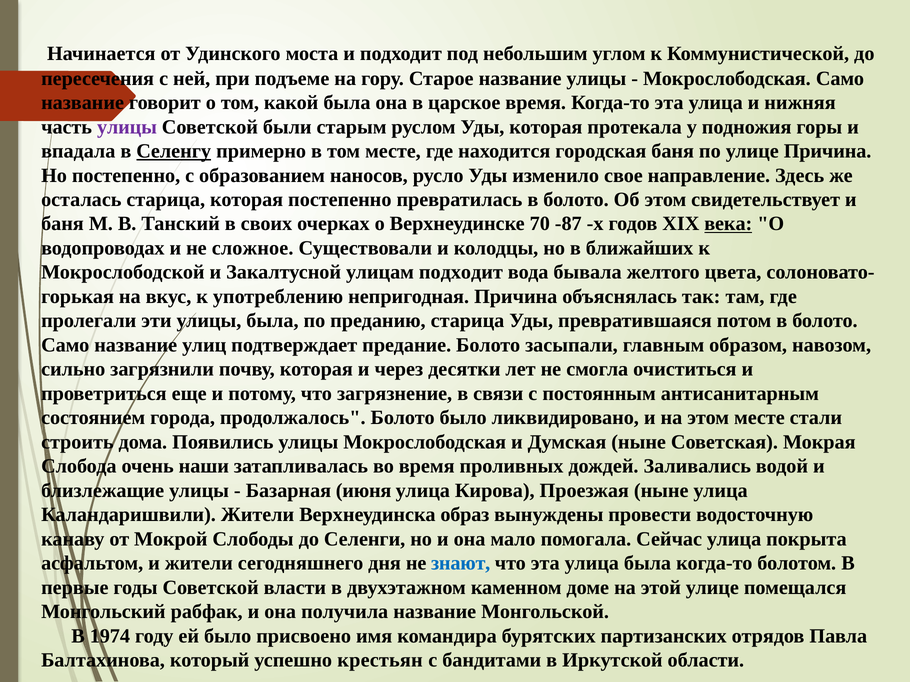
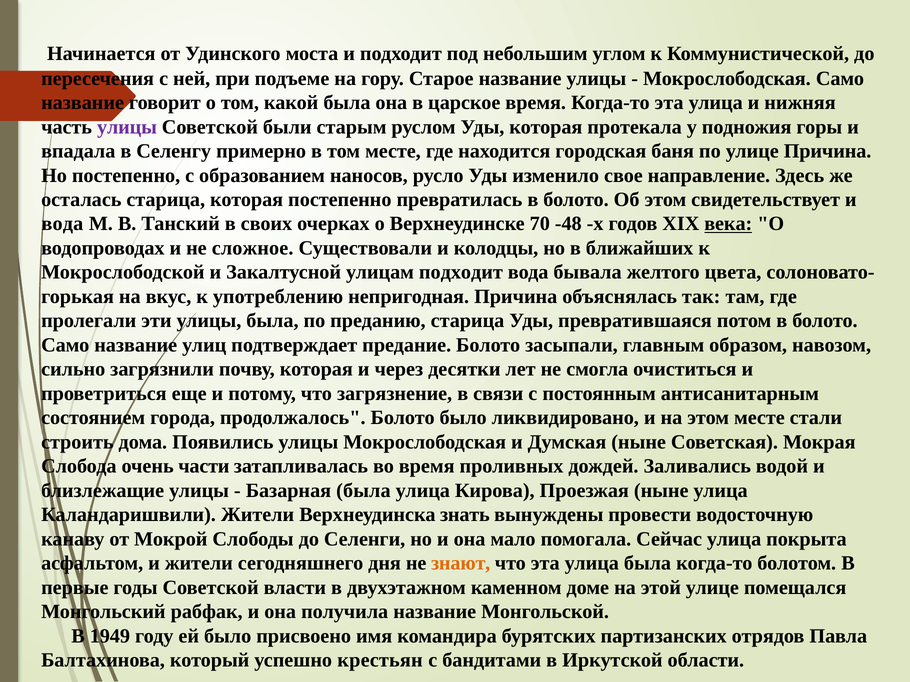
Селенгу underline: present -> none (174, 151)
баня: баня -> вода (62, 224)
-87: -87 -> -48 (568, 224)
наши: наши -> части (204, 467)
Базарная июня: июня -> была (363, 491)
образ: образ -> знать (465, 515)
знают colour: blue -> orange (461, 564)
1974: 1974 -> 1949 (110, 636)
